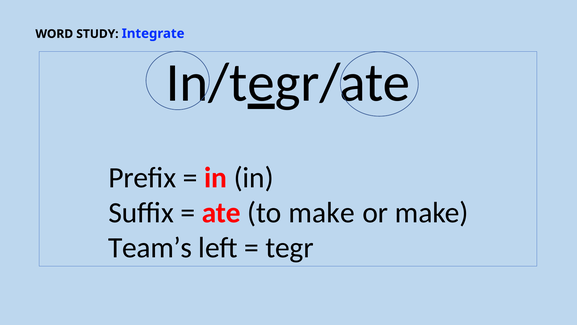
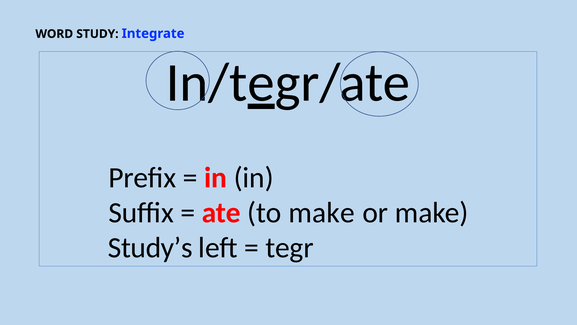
Team’s: Team’s -> Study’s (150, 247)
